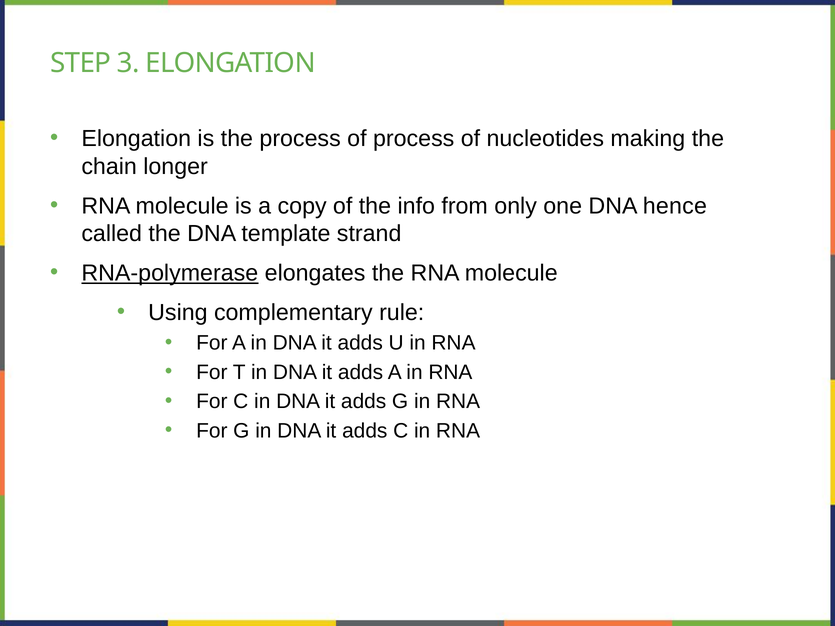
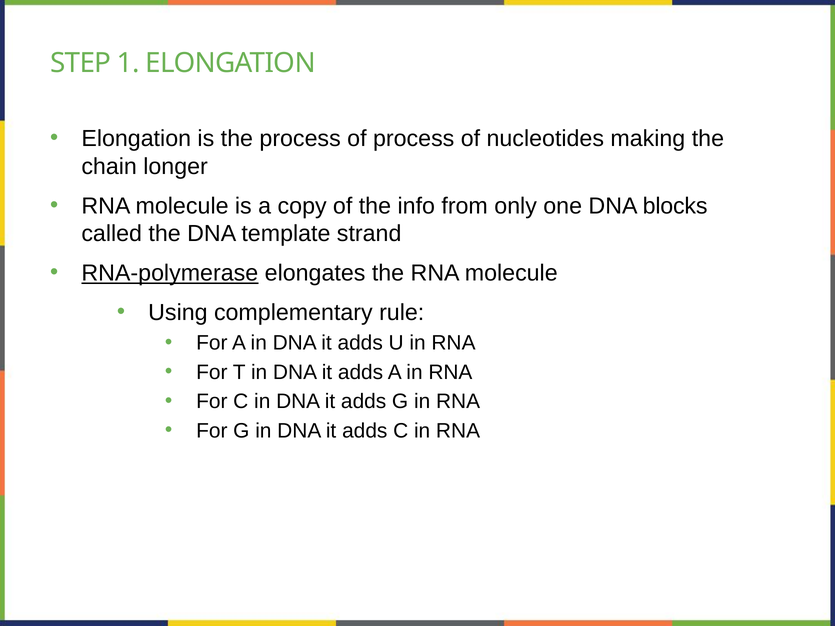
3: 3 -> 1 (128, 63)
hence: hence -> blocks (675, 206)
